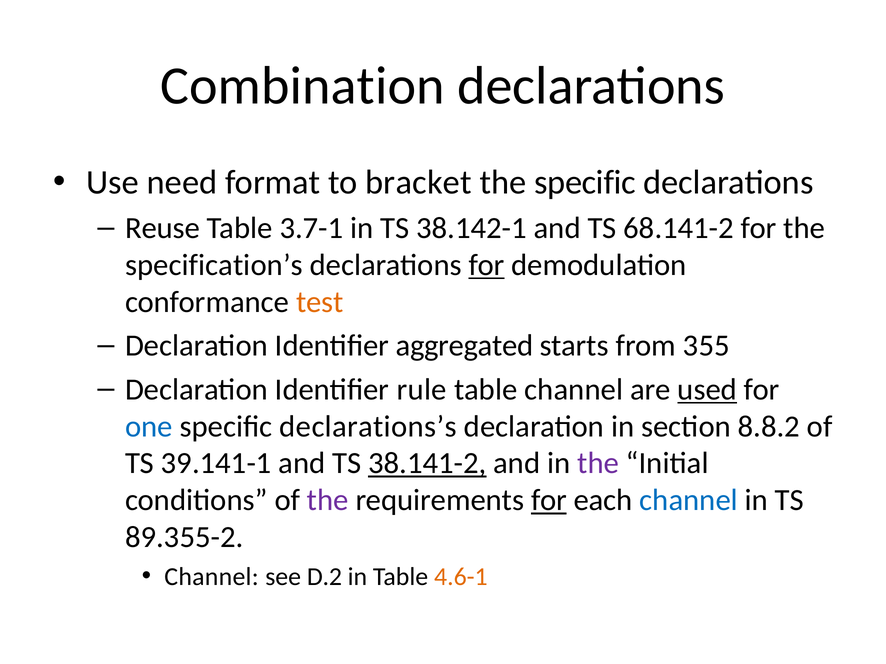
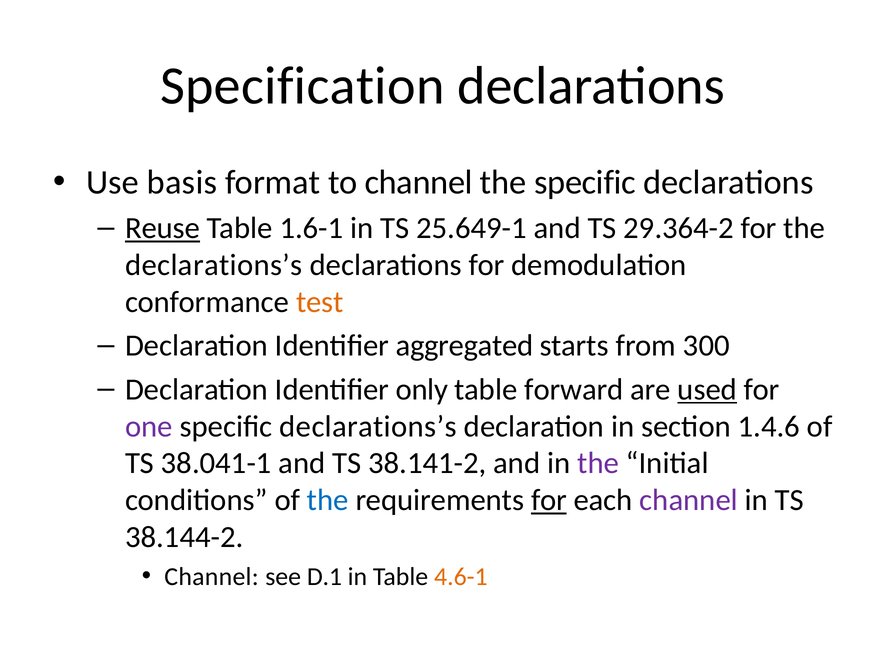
Combination: Combination -> Specification (302, 86)
need: need -> basis (182, 183)
to bracket: bracket -> channel (419, 183)
Reuse underline: none -> present (163, 228)
3.7-1: 3.7-1 -> 1.6-1 (311, 228)
38.142-1: 38.142-1 -> 25.649-1 (471, 228)
68.141-2: 68.141-2 -> 29.364-2 (679, 228)
specification’s: specification’s -> declarations’s (214, 265)
for underline: present -> none (487, 265)
355: 355 -> 300 (706, 346)
rule: rule -> only (422, 390)
table channel: channel -> forward (574, 390)
one colour: blue -> purple (149, 427)
8.8.2: 8.8.2 -> 1.4.6 (769, 427)
39.141-1: 39.141-1 -> 38.041-1 (216, 464)
38.141-2 underline: present -> none (427, 464)
the colour: purple -> blue (328, 501)
channel colour: blue -> purple (689, 501)
89.355-2: 89.355-2 -> 38.144-2 (184, 537)
D.2: D.2 -> D.1 (324, 577)
